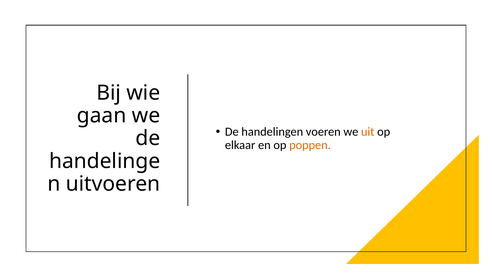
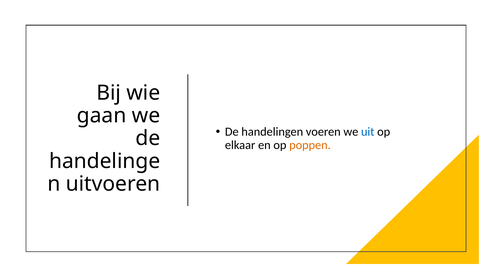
uit colour: orange -> blue (368, 132)
